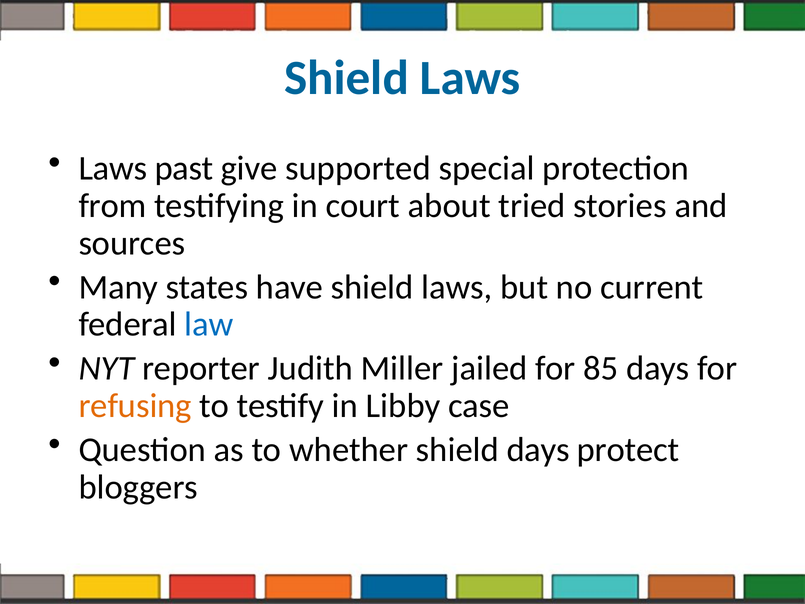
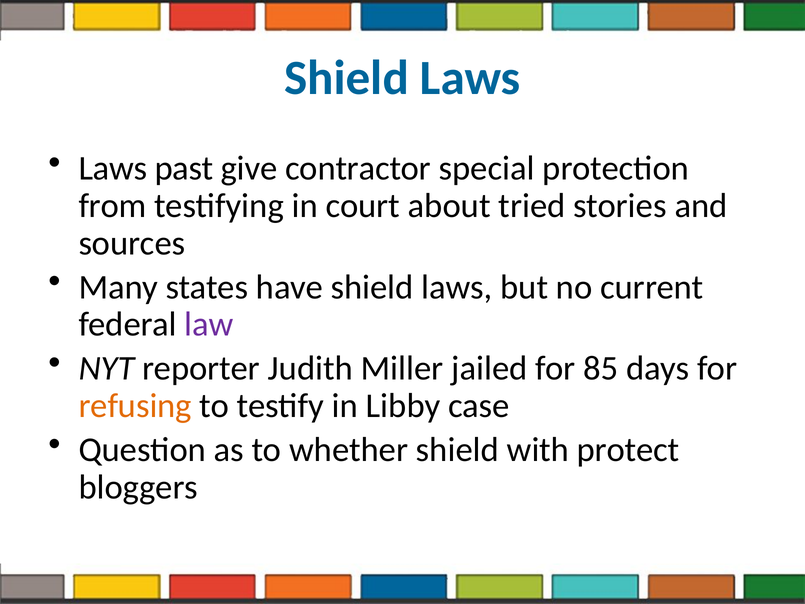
supported: supported -> contractor (358, 168)
law colour: blue -> purple (209, 324)
shield days: days -> with (538, 450)
